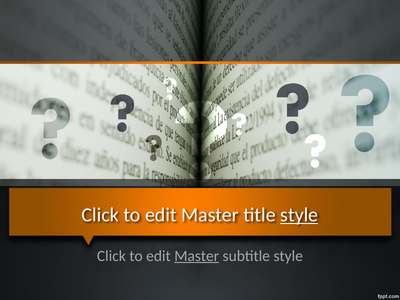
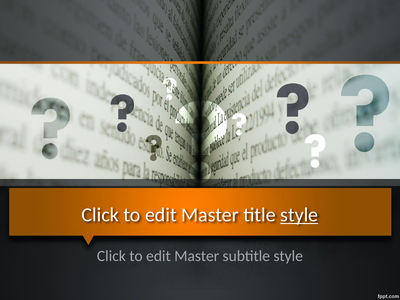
Master underline: present -> none (197, 256)
